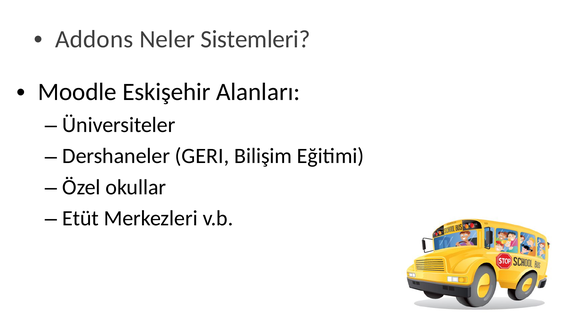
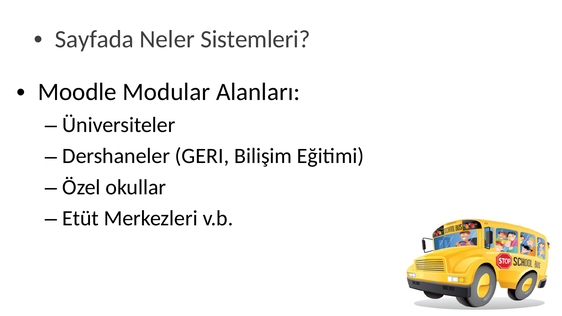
Addons: Addons -> Sayfada (94, 39)
Eskişehir: Eskişehir -> Modular (166, 92)
